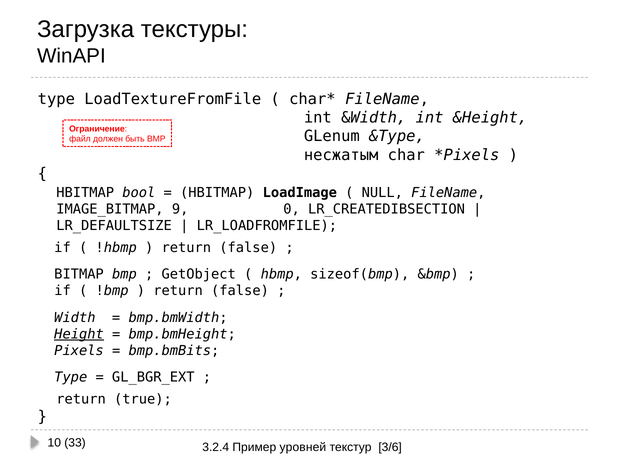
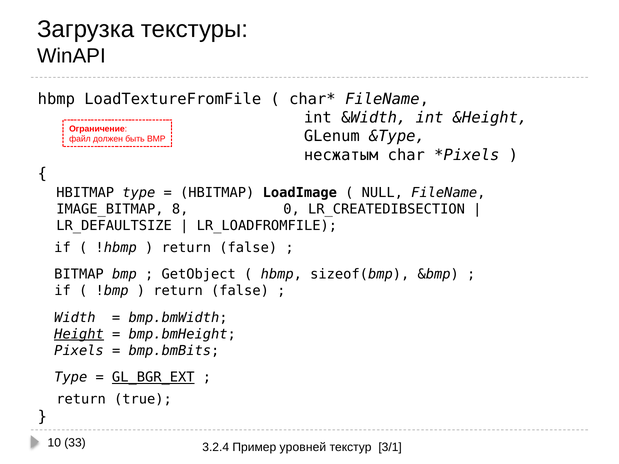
type: type -> hbmp (56, 99)
HBITMAP bool: bool -> type (139, 193)
9: 9 -> 8 (180, 210)
GL_BGR_EXT underline: none -> present (153, 378)
3/6: 3/6 -> 3/1 (390, 448)
